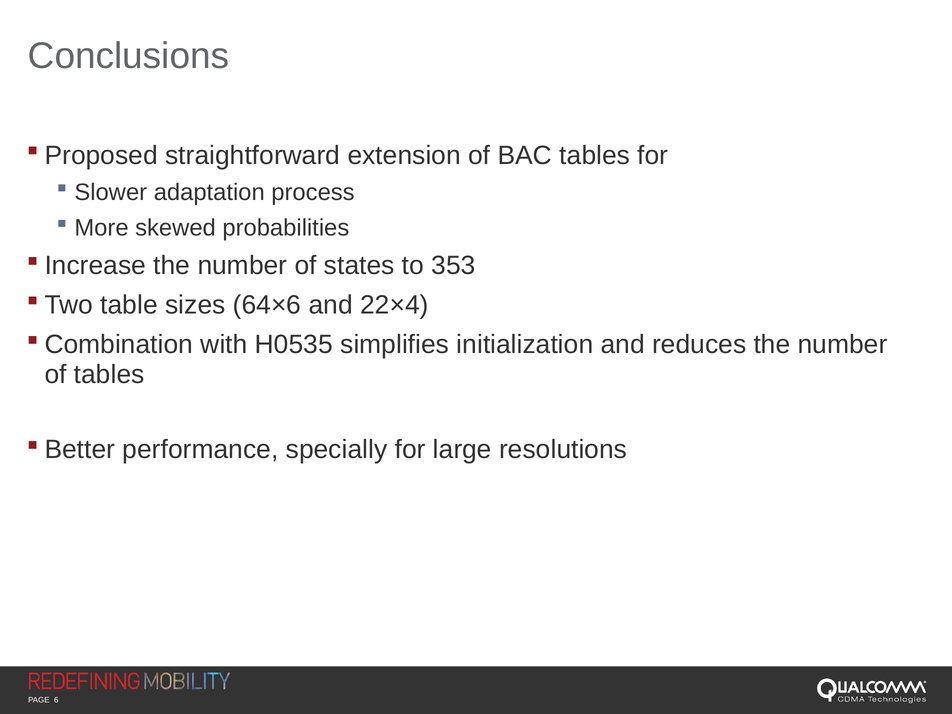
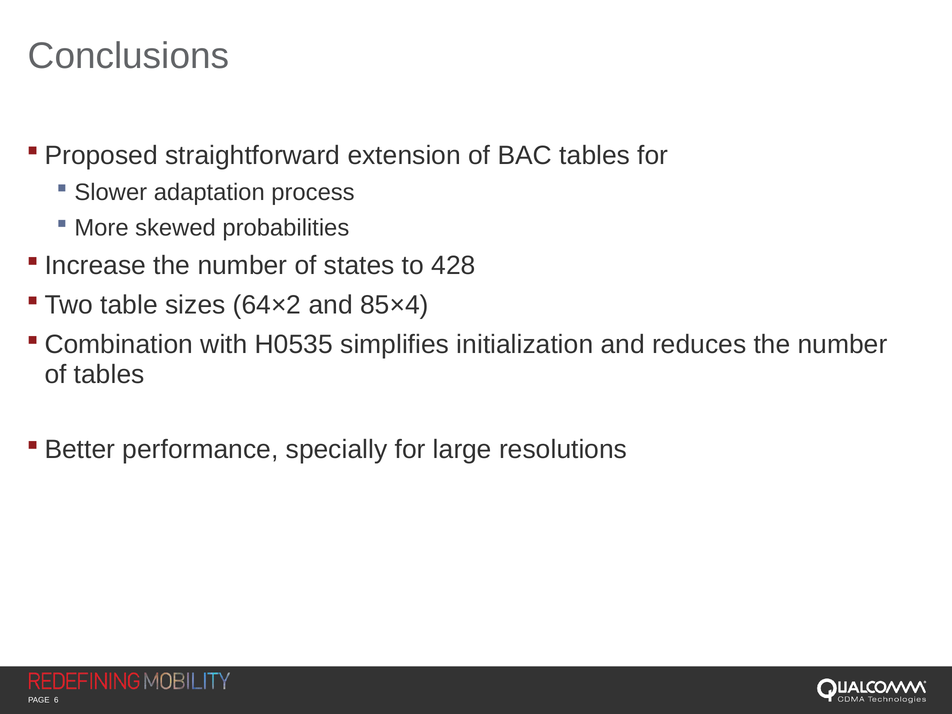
353: 353 -> 428 (454, 266)
64×6: 64×6 -> 64×2 (267, 305)
22×4: 22×4 -> 85×4 (394, 305)
